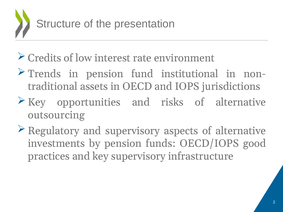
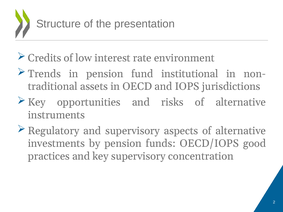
outsourcing: outsourcing -> instruments (56, 115)
infrastructure: infrastructure -> concentration (201, 156)
